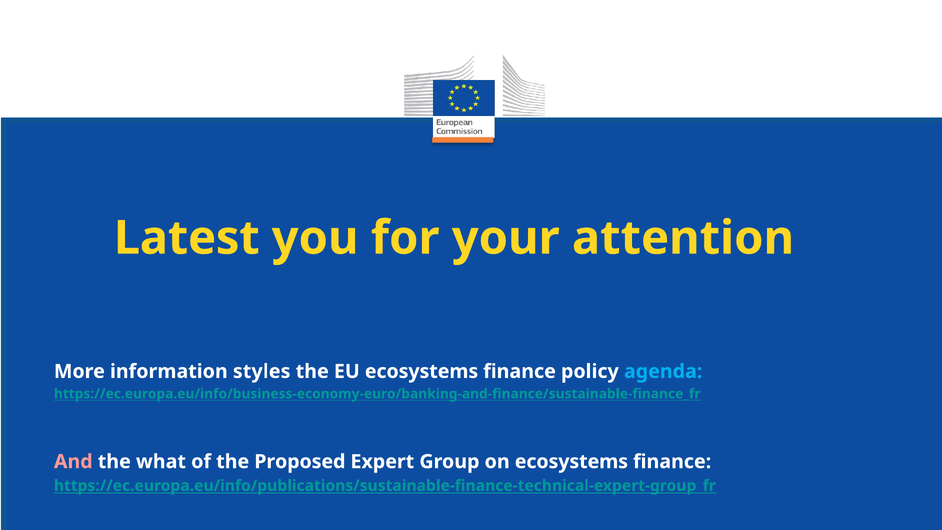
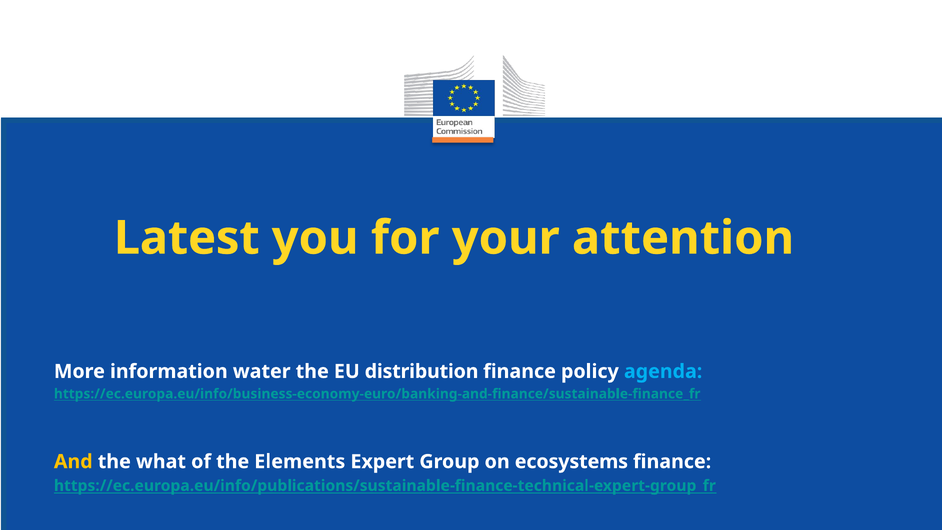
styles: styles -> water (262, 371)
EU ecosystems: ecosystems -> distribution (422, 371)
And colour: pink -> yellow (73, 462)
Proposed: Proposed -> Elements (300, 462)
